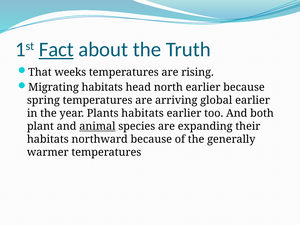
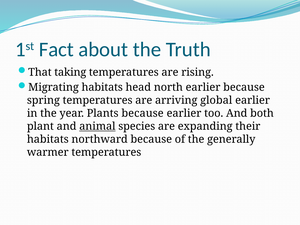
Fact underline: present -> none (56, 50)
weeks: weeks -> taking (70, 72)
Plants habitats: habitats -> because (143, 113)
